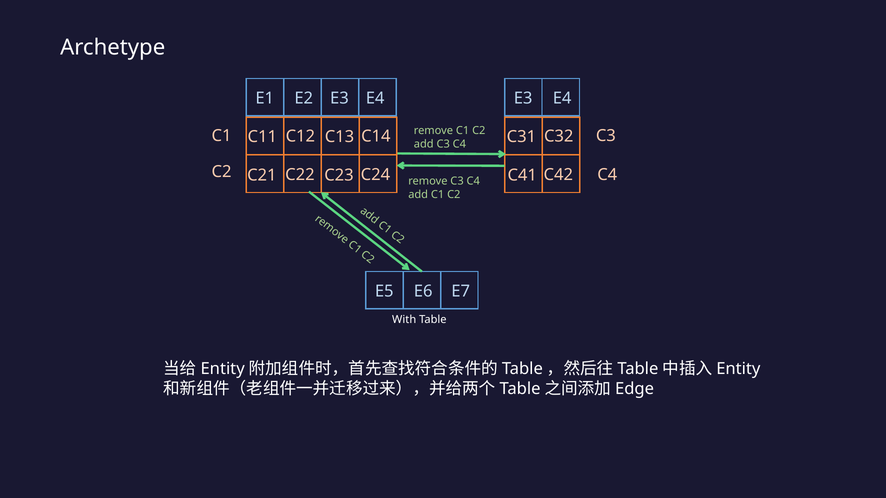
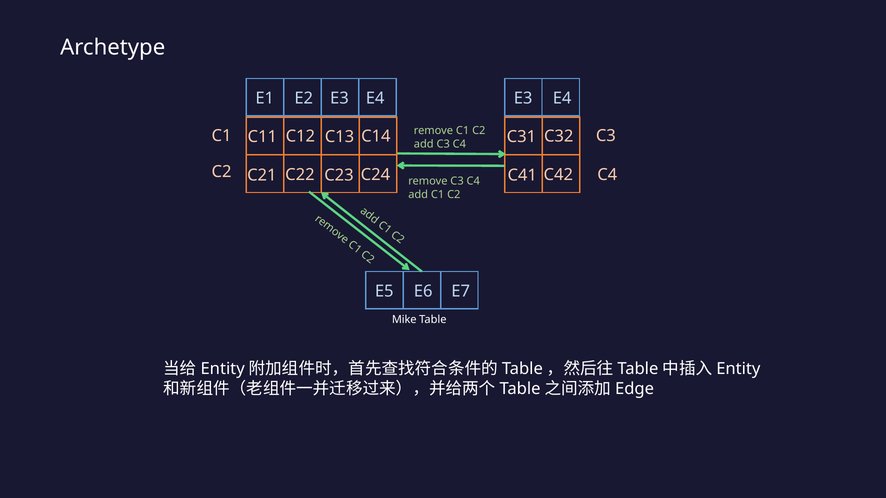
With: With -> Mike (404, 320)
